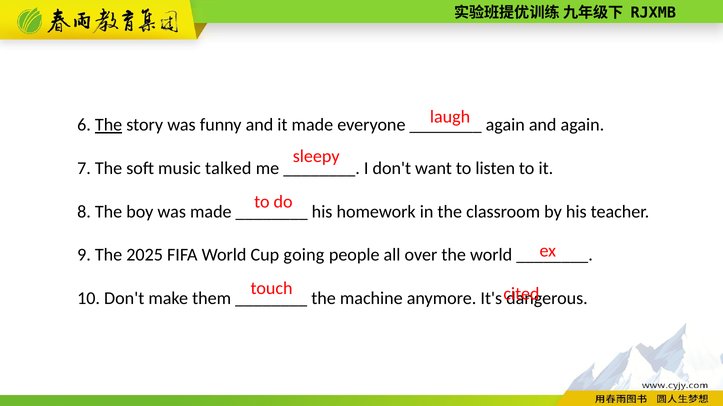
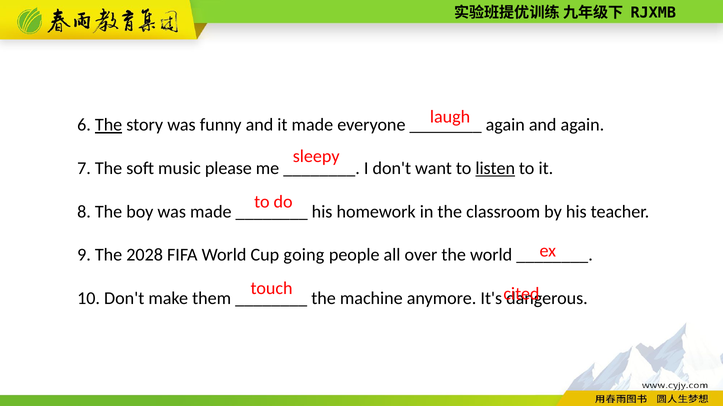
talked: talked -> please (228, 169)
listen underline: none -> present (495, 169)
2025: 2025 -> 2028 (145, 255)
